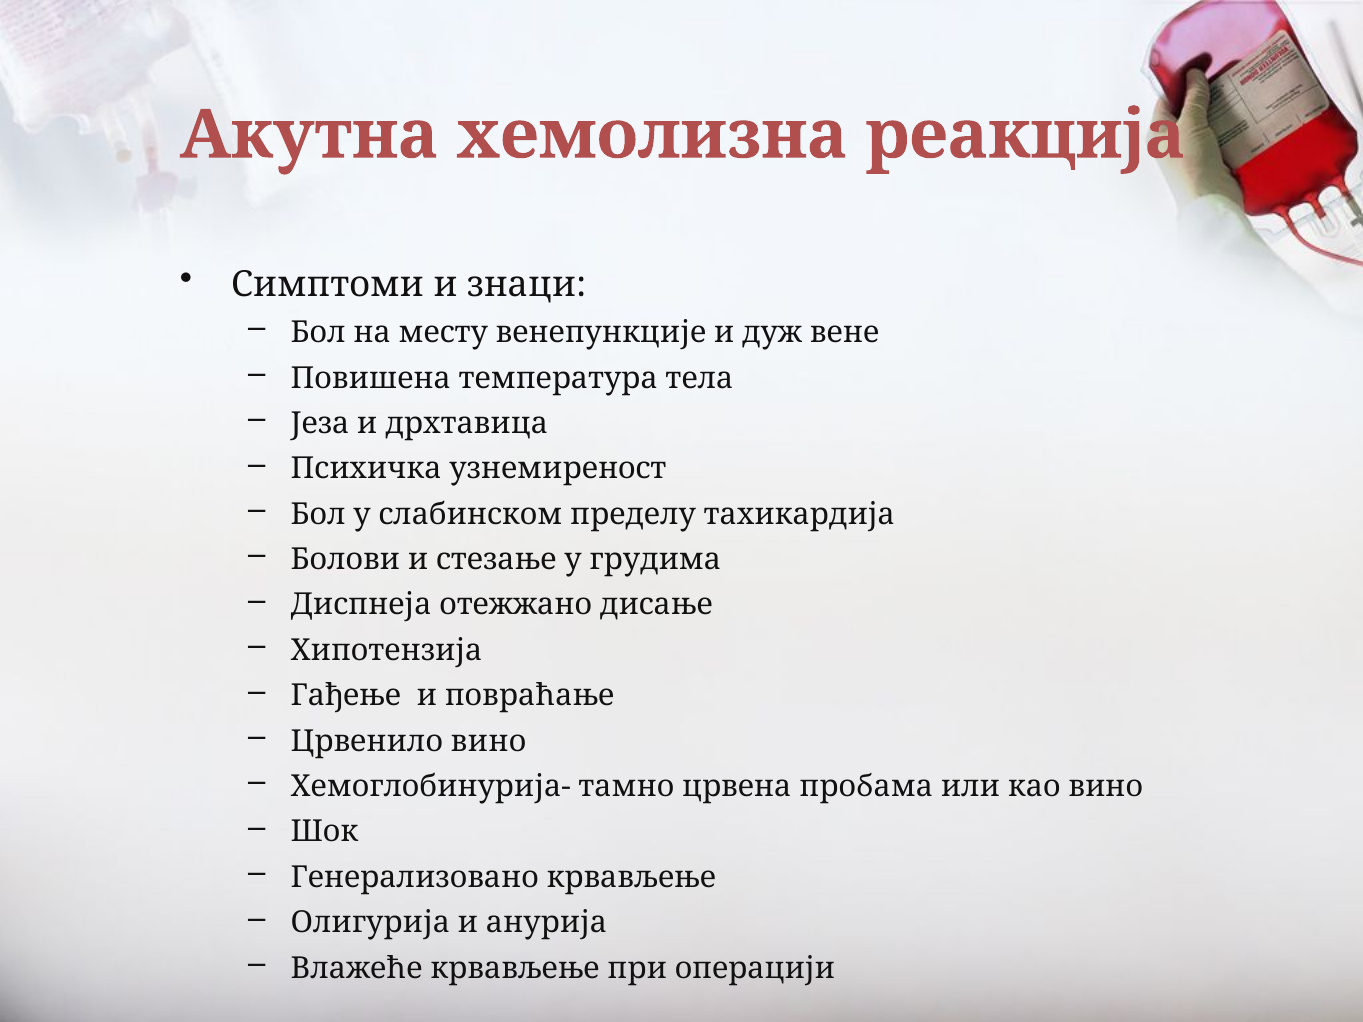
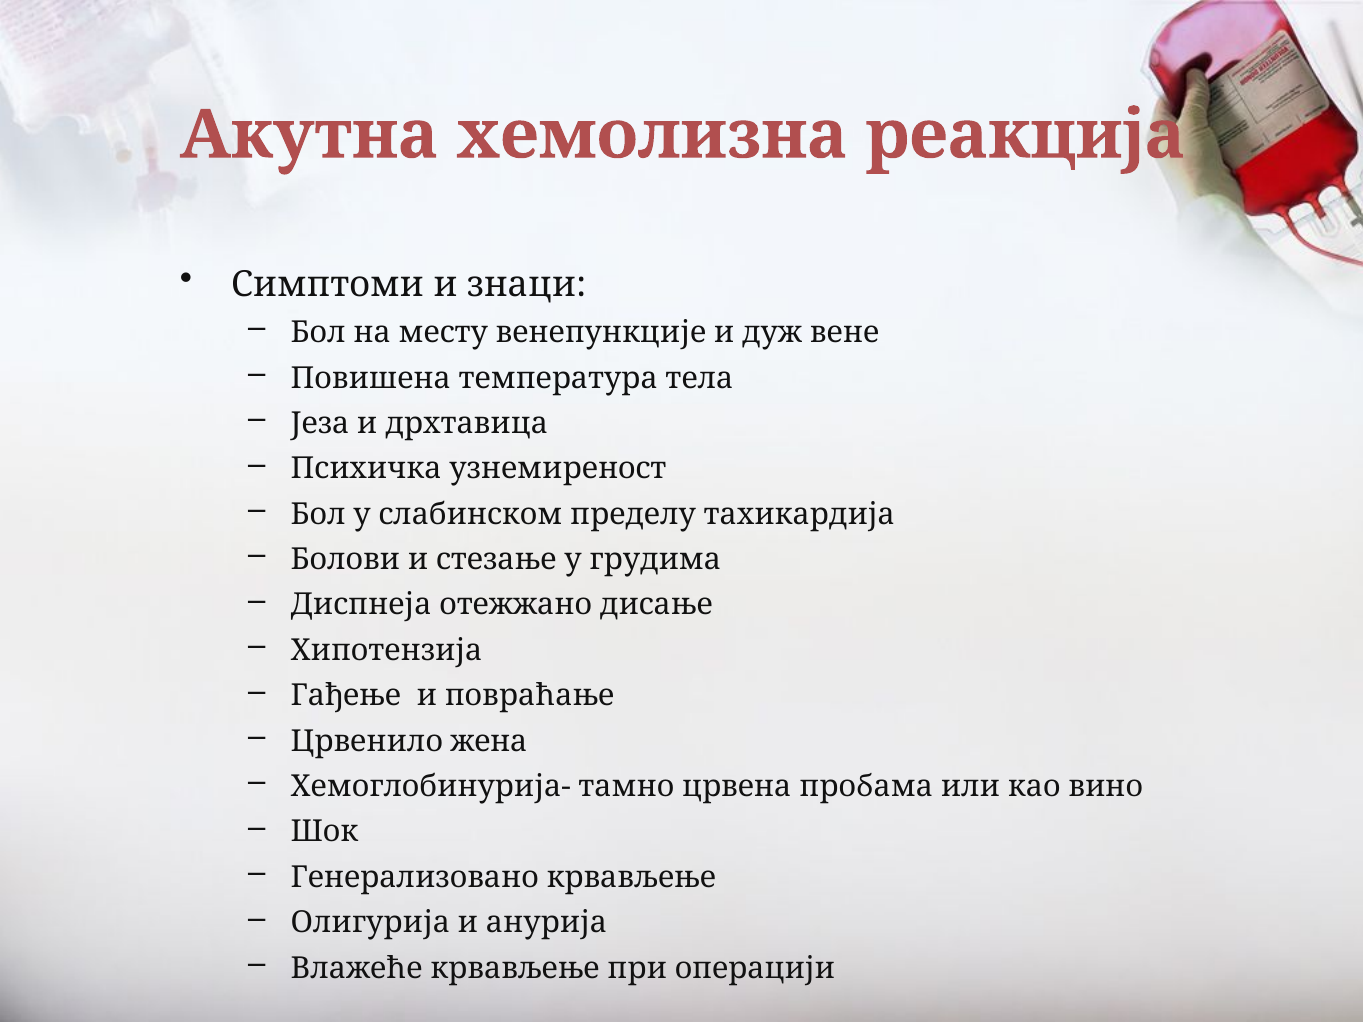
Црвенило вино: вино -> жена (489, 741)
